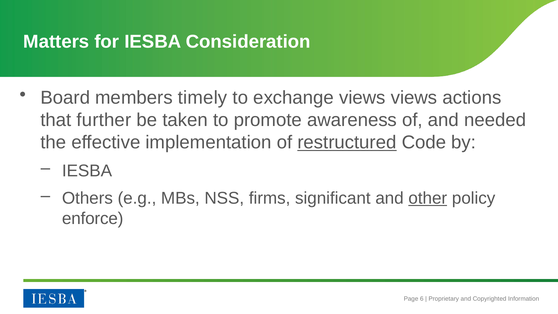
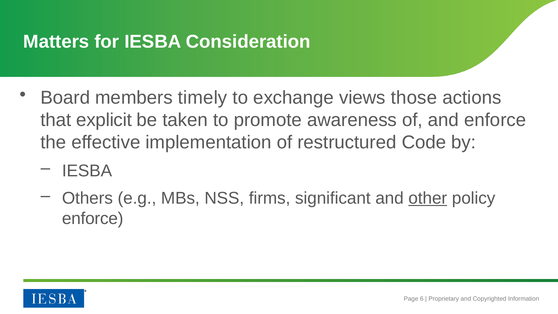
views views: views -> those (414, 98)
further: further -> explicit (104, 120)
and needed: needed -> enforce (495, 120)
restructured underline: present -> none (347, 142)
